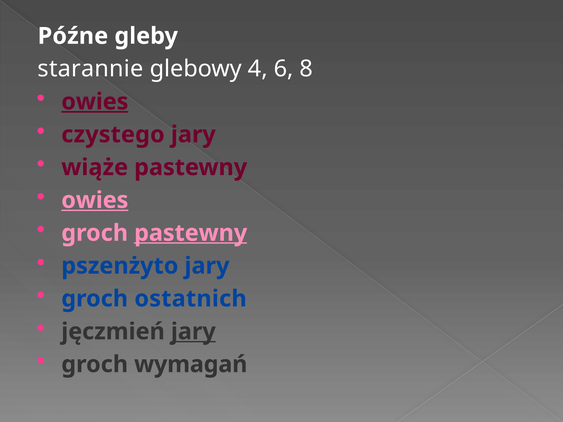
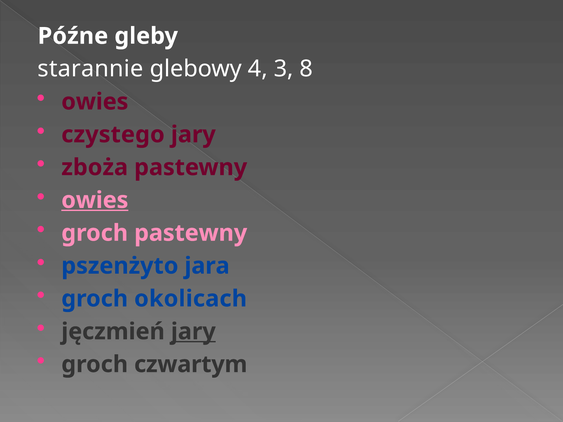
6: 6 -> 3 (284, 69)
owies underline: present -> none (95, 102)
wiąże: wiąże -> zboża (95, 167)
pastewny underline: present -> none (191, 233)
pszenżyto jary: jary -> jara (207, 266)
ostatnich: ostatnich -> okolicach (191, 299)
wymagań: wymagań -> czwartym (191, 365)
